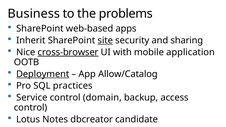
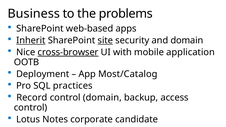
Inherit underline: none -> present (31, 40)
and sharing: sharing -> domain (187, 40)
Deployment underline: present -> none (43, 74)
Allow/Catalog: Allow/Catalog -> Most/Catalog (128, 74)
Service: Service -> Record (32, 98)
dbcreator: dbcreator -> corporate (92, 119)
